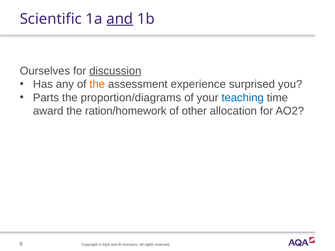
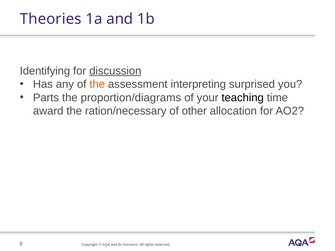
Scientific: Scientific -> Theories (51, 19)
and underline: present -> none (120, 19)
Ourselves: Ourselves -> Identifying (45, 71)
experience: experience -> interpreting (198, 84)
teaching colour: blue -> black (243, 98)
ration/homework: ration/homework -> ration/necessary (126, 111)
